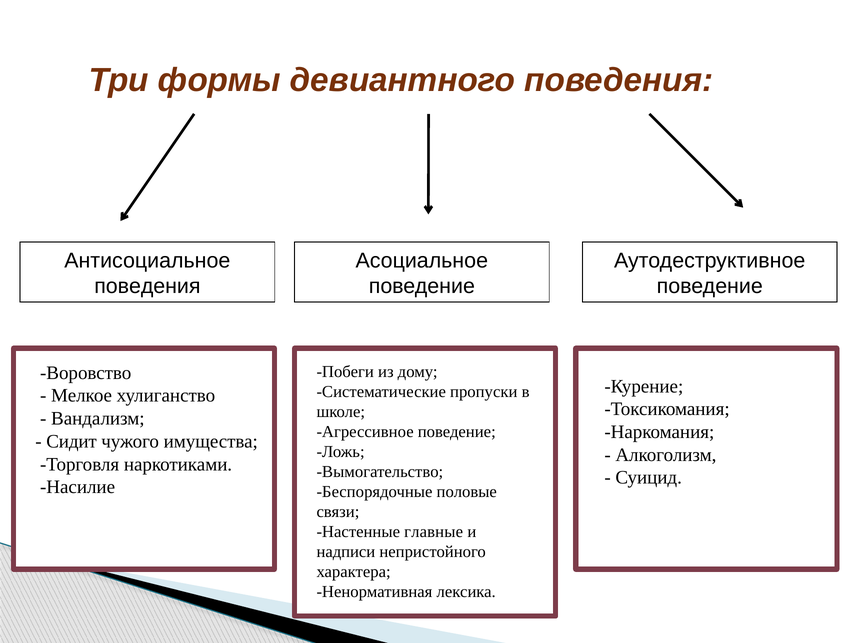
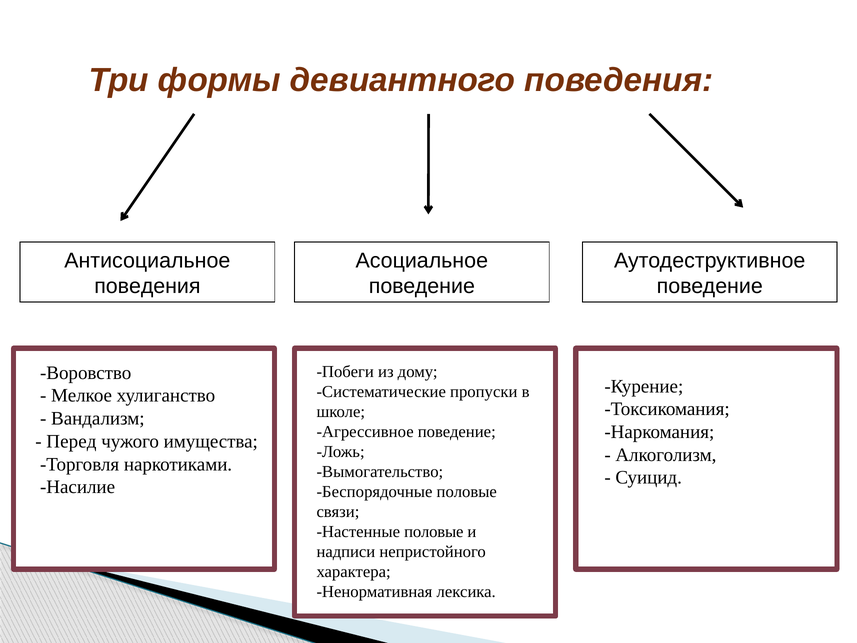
Сидит: Сидит -> Перед (71, 441)
Настенные главные: главные -> половые (434, 532)
